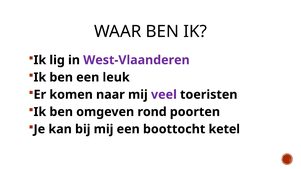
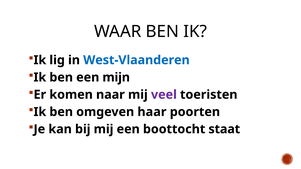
West-Vlaanderen colour: purple -> blue (136, 60)
leuk: leuk -> mijn (116, 77)
rond: rond -> haar (152, 112)
ketel: ketel -> staat (224, 129)
